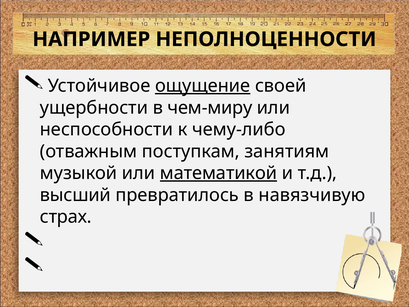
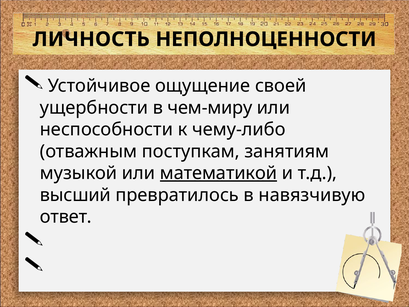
НАПРИМЕР: НАПРИМЕР -> ЛИЧНОСТЬ (91, 39)
ощущение underline: present -> none (203, 86)
страх: страх -> ответ (66, 217)
